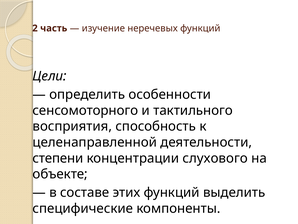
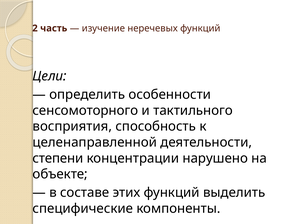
слухового: слухового -> нарушено (215, 158)
